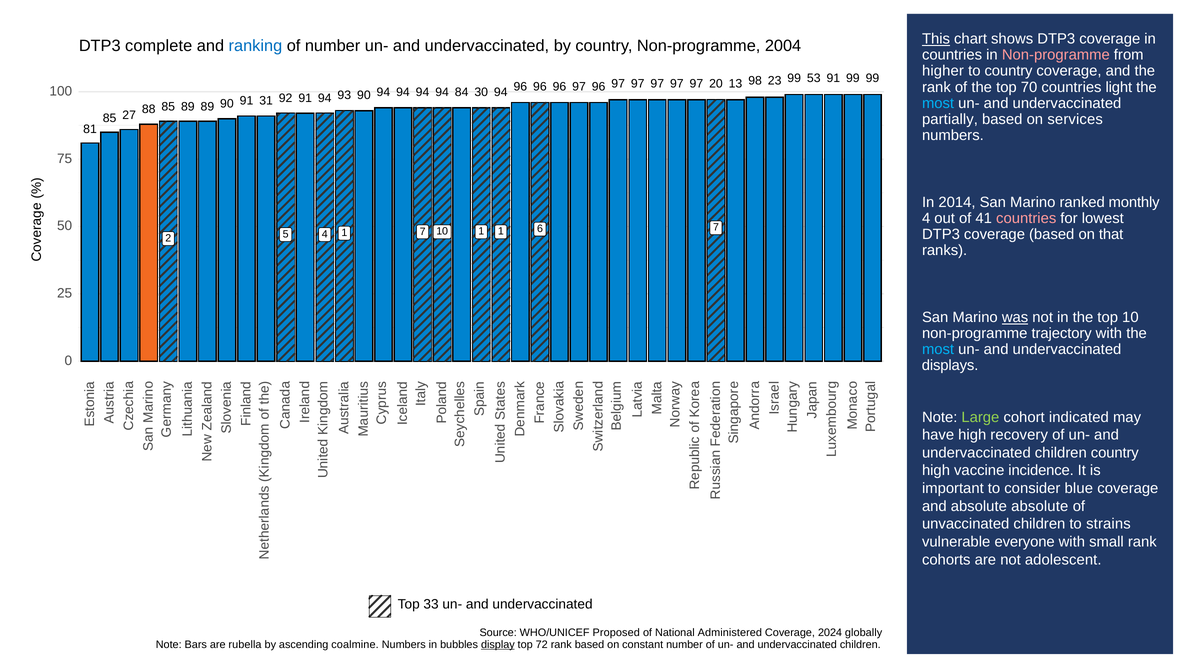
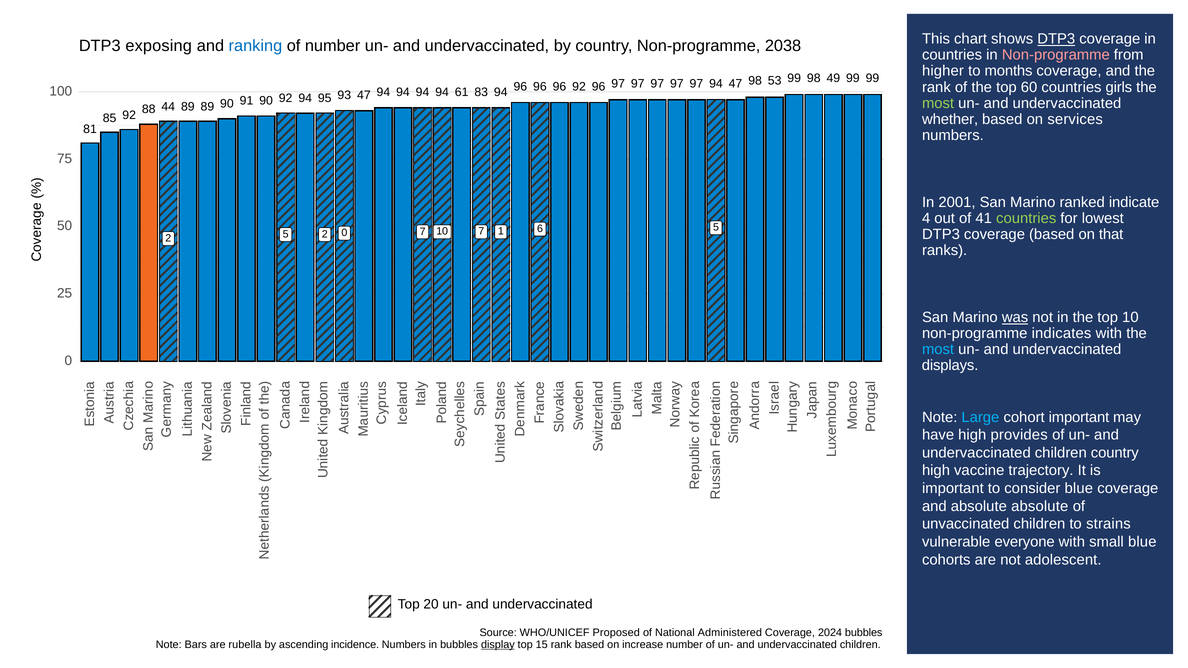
This underline: present -> none (936, 39)
DTP3 underline: none -> present (1056, 39)
complete: complete -> exposing (159, 46)
2004: 2004 -> 2038 (783, 46)
to country: country -> months (1009, 71)
99 91: 91 -> 49 (833, 78)
98 53: 53 -> 98 (814, 78)
97 13: 13 -> 47 (735, 84)
23: 23 -> 53 (775, 81)
70: 70 -> 60 (1029, 87)
light: light -> girls (1119, 87)
96 20: 20 -> 94 (716, 84)
84: 84 -> 61 (462, 92)
30: 30 -> 83 (481, 92)
96 97: 97 -> 92 (579, 87)
92 91: 91 -> 94 (305, 98)
93 90: 90 -> 47 (364, 95)
91 94: 94 -> 95 (325, 98)
most colour: light blue -> light green (938, 103)
90 31: 31 -> 90 (266, 101)
partially: partially -> whether (950, 119)
85 27: 27 -> 92 (129, 115)
88 85: 85 -> 44 (168, 107)
2014: 2014 -> 2001 (957, 202)
monthly: monthly -> indicate (1134, 202)
countries colour: pink -> light green (1026, 218)
6 7: 7 -> 5 (716, 228)
7 1: 1 -> 7 (481, 231)
1: 1 -> 0 (344, 233)
2 4: 4 -> 2 (325, 234)
trajectory: trajectory -> indicates (1062, 334)
Large colour: light green -> light blue (980, 417)
cohort indicated: indicated -> important (1079, 417)
recovery: recovery -> provides (1019, 435)
incidence: incidence -> trajectory (1041, 471)
small rank: rank -> blue (1142, 542)
33: 33 -> 20 (431, 605)
2024 globally: globally -> bubbles (864, 633)
coalmine: coalmine -> incidence (355, 645)
72: 72 -> 15 (542, 645)
constant: constant -> increase (643, 645)
